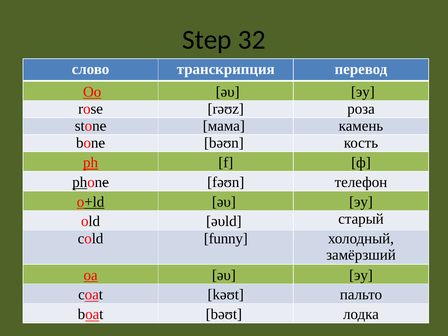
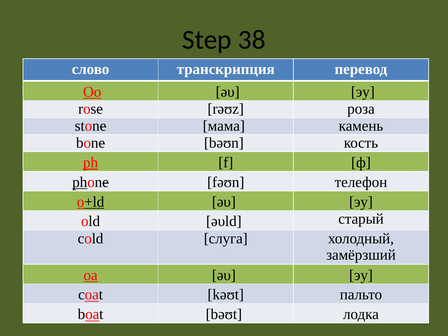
32: 32 -> 38 (252, 40)
funny: funny -> слуга (226, 239)
